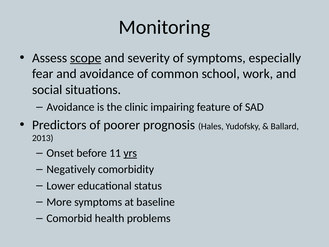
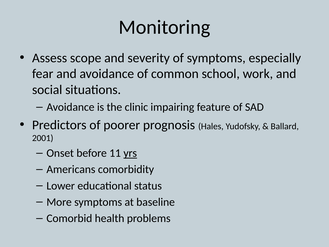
scope underline: present -> none (86, 58)
2013: 2013 -> 2001 (43, 138)
Negatively: Negatively -> Americans (71, 169)
